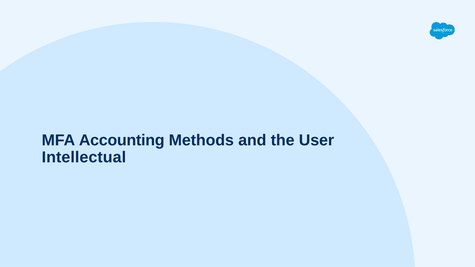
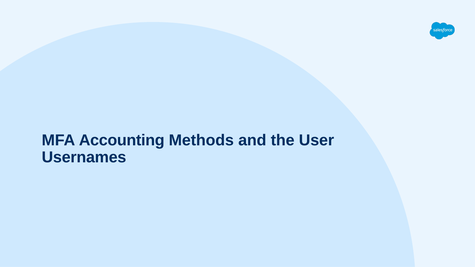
Intellectual: Intellectual -> Usernames (84, 157)
